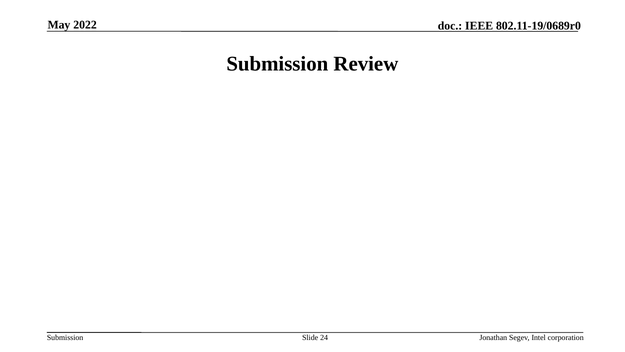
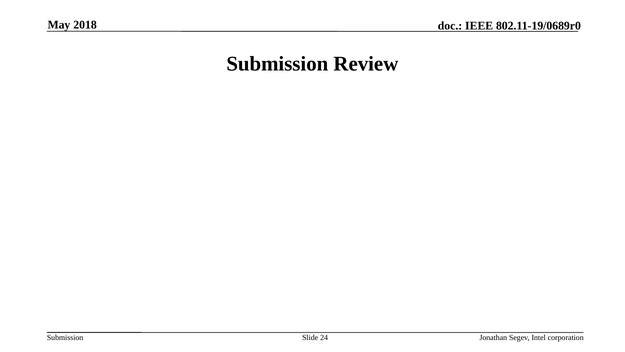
2022: 2022 -> 2018 (85, 25)
